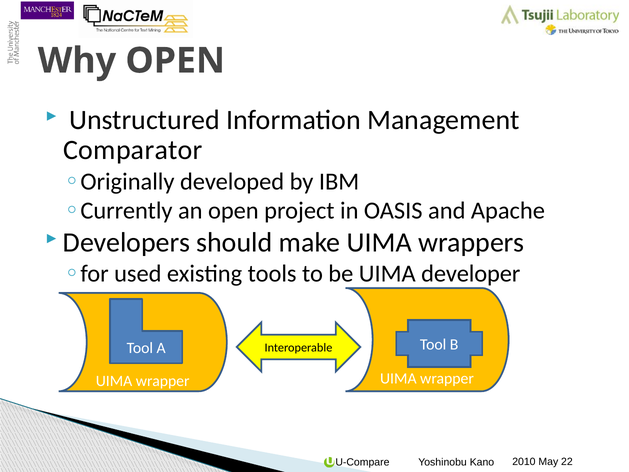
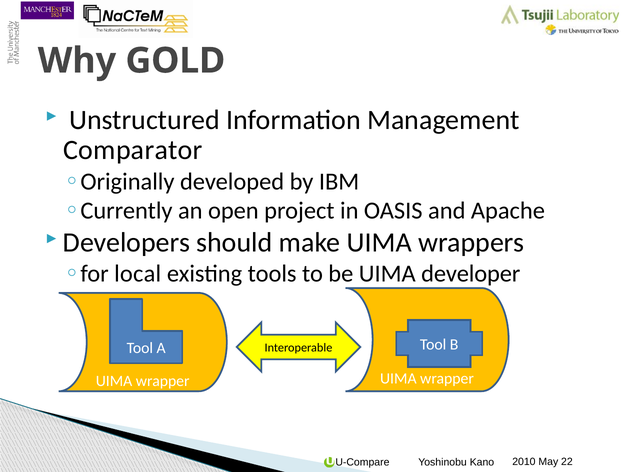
Why OPEN: OPEN -> GOLD (175, 61)
used: used -> local (138, 274)
